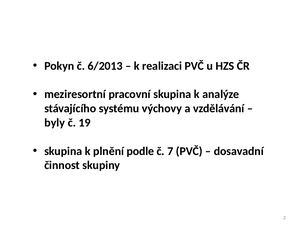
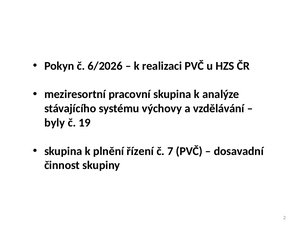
6/2013: 6/2013 -> 6/2026 (105, 66)
podle: podle -> řízení (140, 151)
